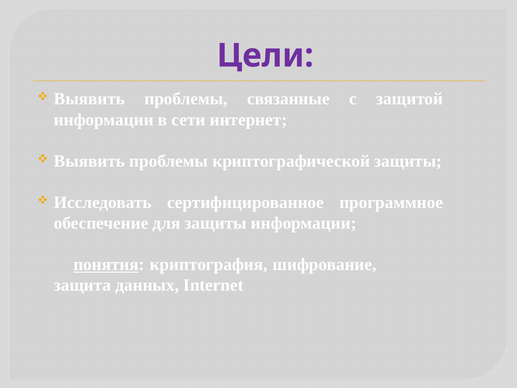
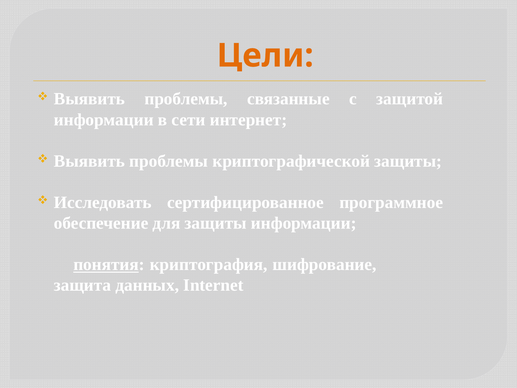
Цели colour: purple -> orange (265, 56)
